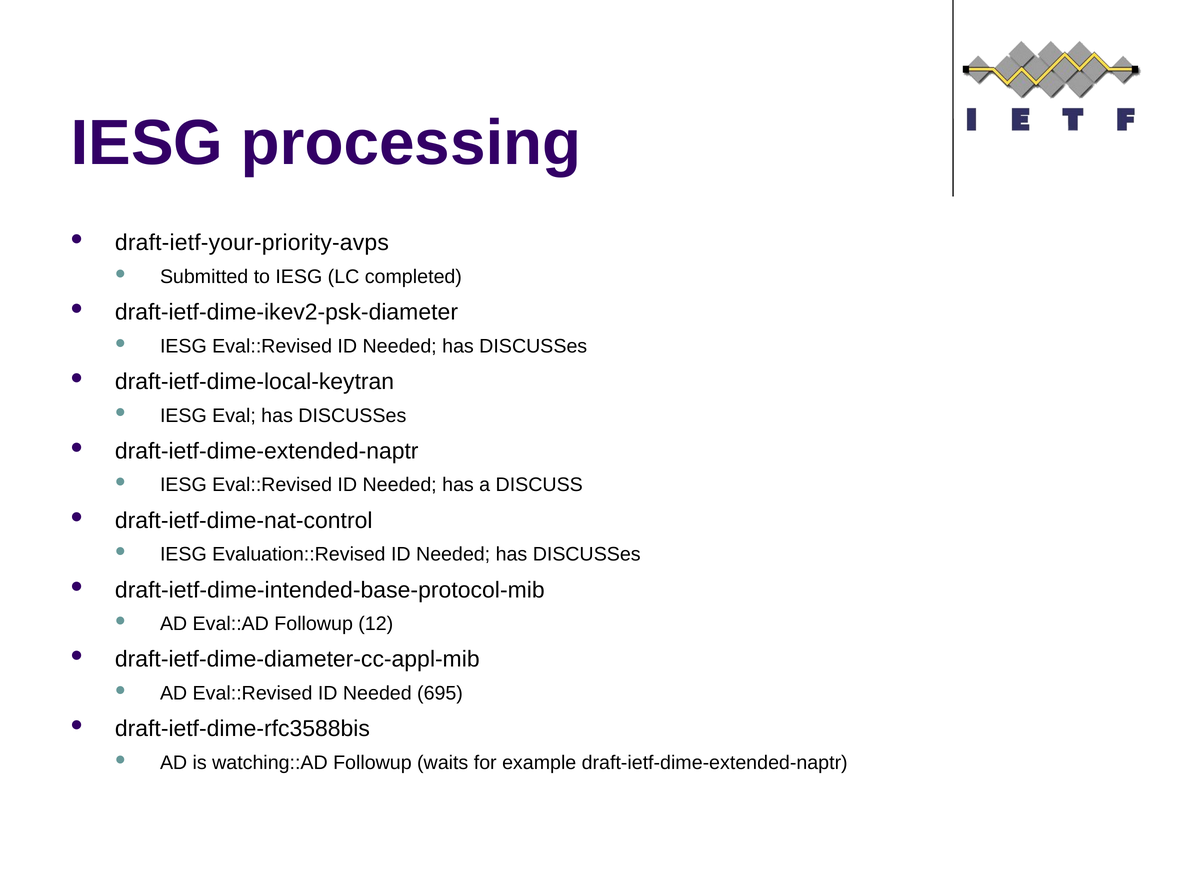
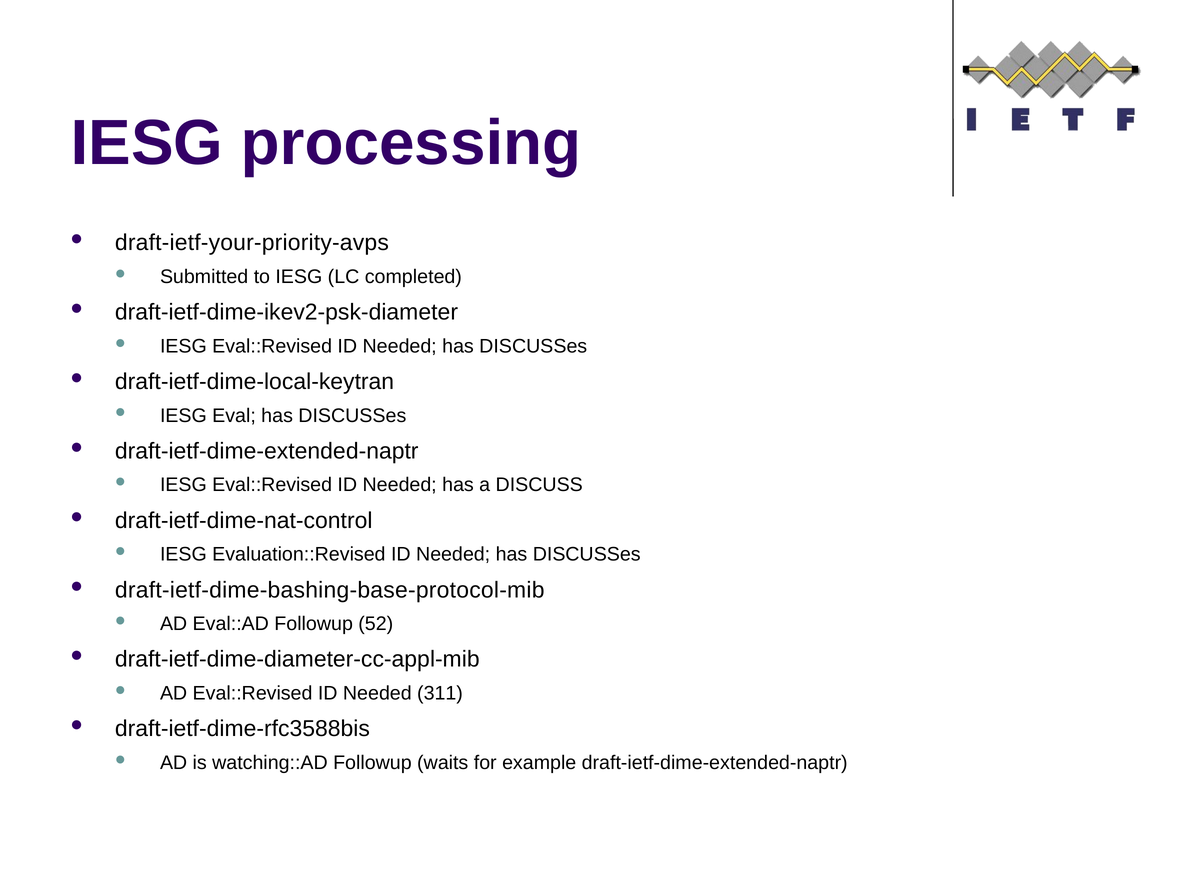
draft-ietf-dime-intended-base-protocol-mib: draft-ietf-dime-intended-base-protocol-mib -> draft-ietf-dime-bashing-base-protocol-mib (330, 590)
12: 12 -> 52 (376, 624)
695: 695 -> 311 (440, 693)
